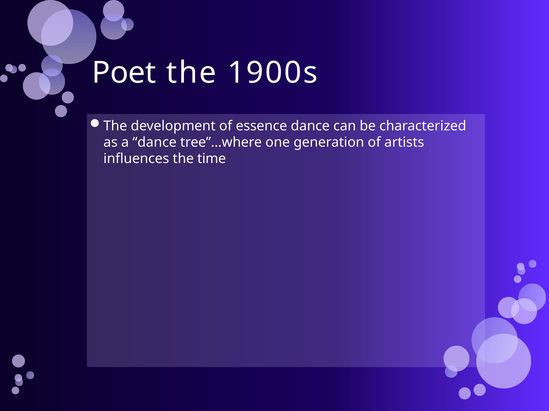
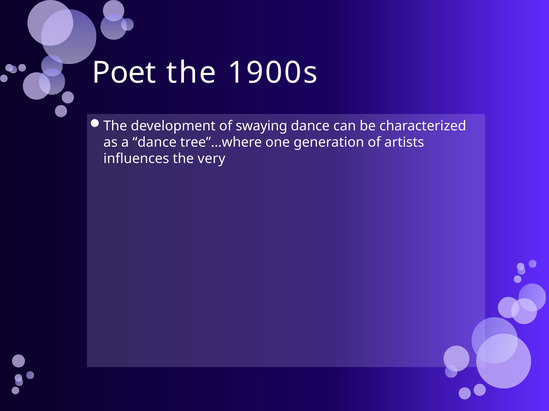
essence: essence -> swaying (262, 126)
time: time -> very (211, 159)
